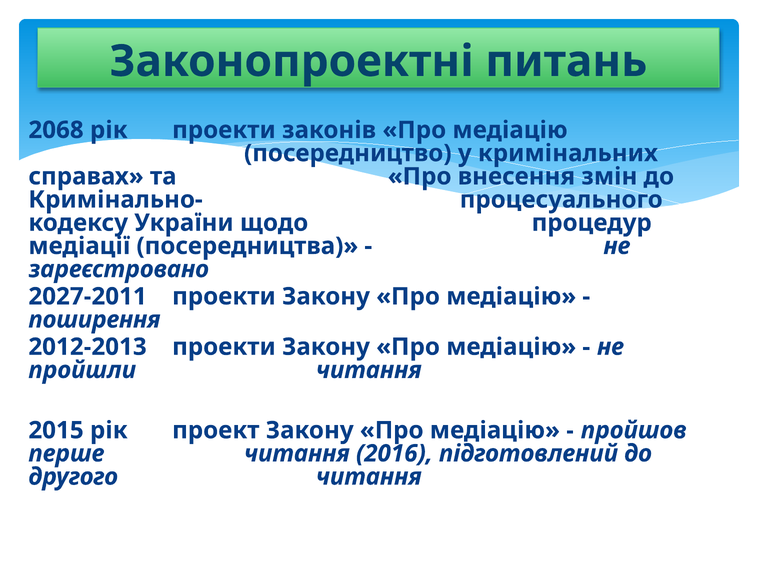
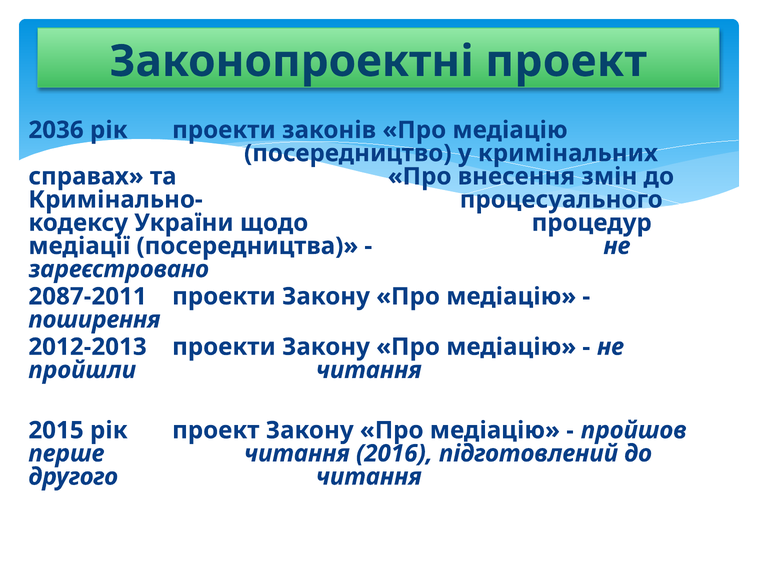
Законопроектні питань: питань -> проект (566, 61)
2068: 2068 -> 2036 (56, 130)
2027-2011: 2027-2011 -> 2087-2011 (88, 296)
